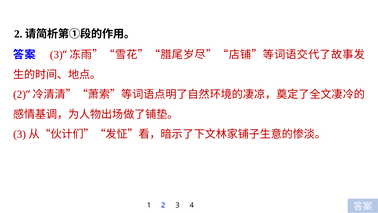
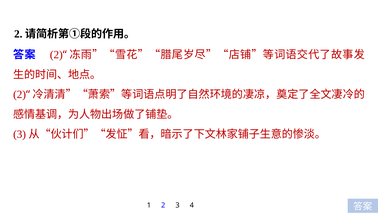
3: 3 -> 2 (56, 55)
